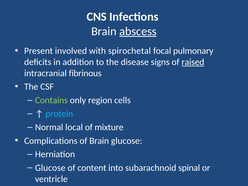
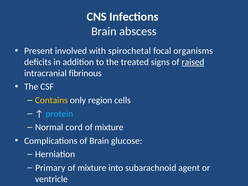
abscess underline: present -> none (138, 31)
pulmonary: pulmonary -> organisms (193, 51)
disease: disease -> treated (135, 62)
Contains colour: light green -> yellow (51, 100)
local: local -> cord (74, 127)
Glucose: Glucose -> Primary (50, 168)
content: content -> mixture (92, 168)
spinal: spinal -> agent (189, 168)
